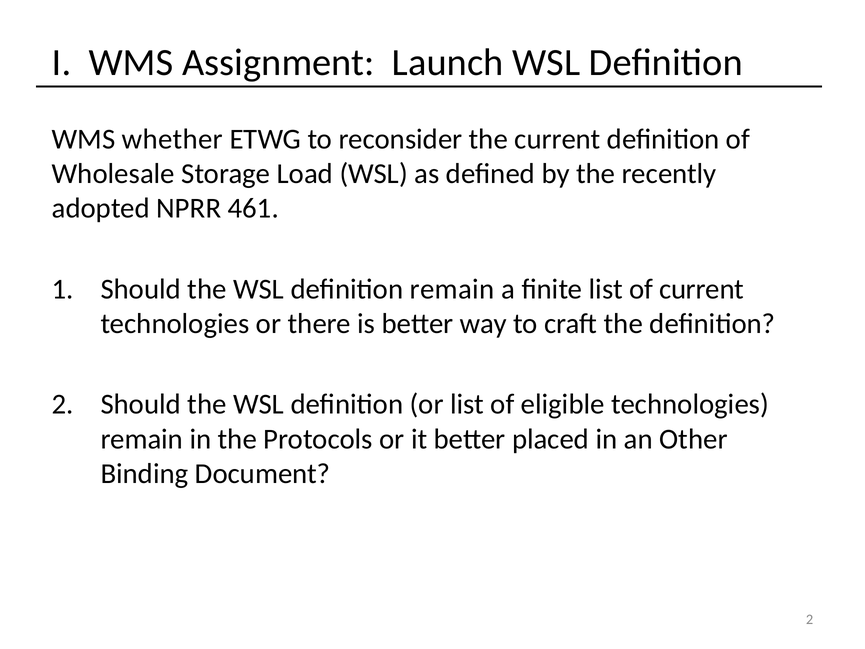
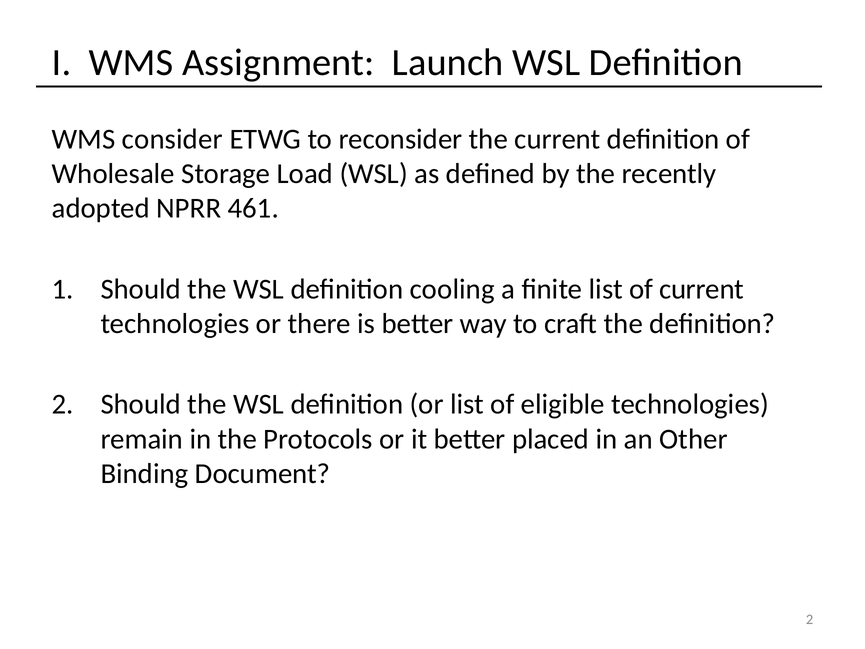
whether: whether -> consider (172, 139)
definition remain: remain -> cooling (452, 289)
